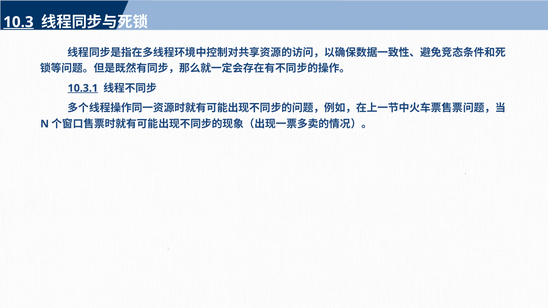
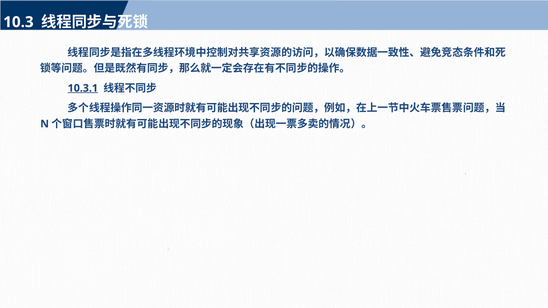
10.3 underline: present -> none (18, 22)
